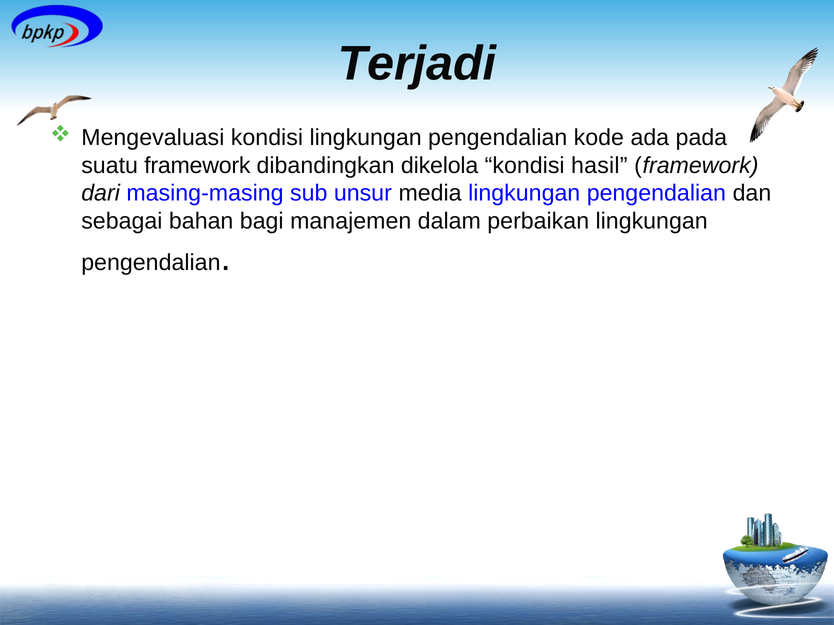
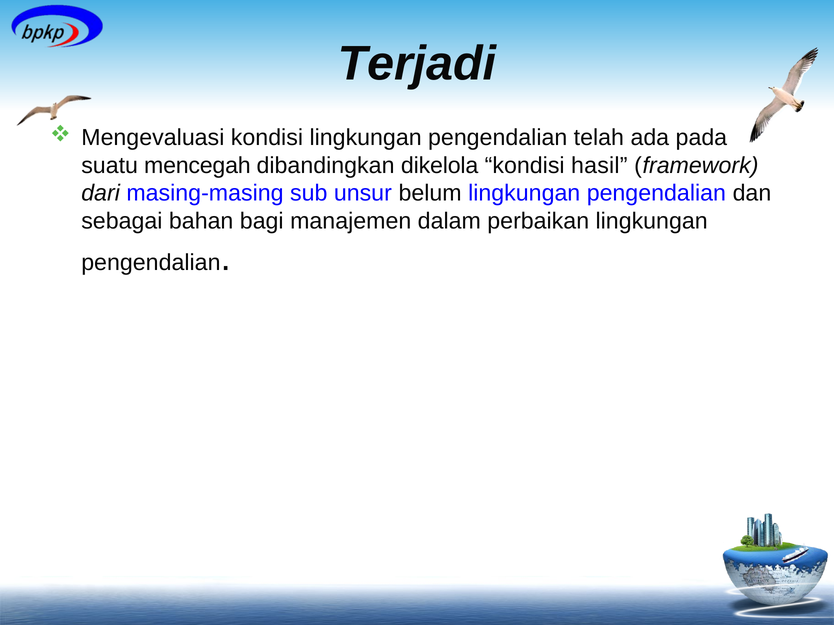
kode: kode -> telah (599, 138)
suatu framework: framework -> mencegah (197, 166)
media: media -> belum (430, 193)
